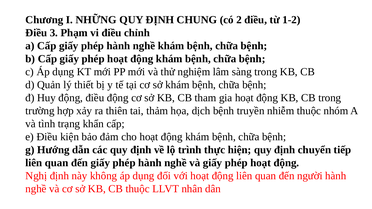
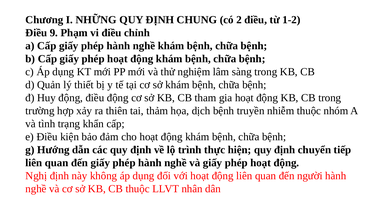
3: 3 -> 9 (54, 33)
